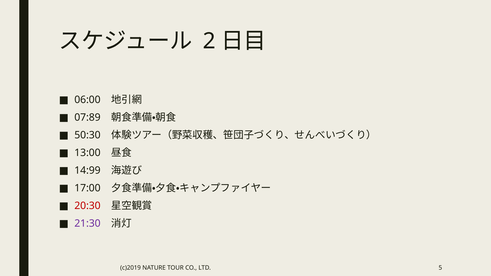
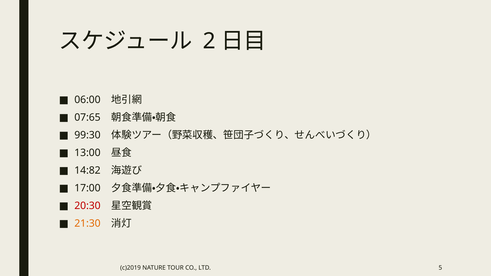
07:89: 07:89 -> 07:65 (87, 117)
50:30: 50:30 -> 99:30 (87, 135)
14:99: 14:99 -> 14:82 (87, 171)
21:30 colour: purple -> orange (87, 224)
